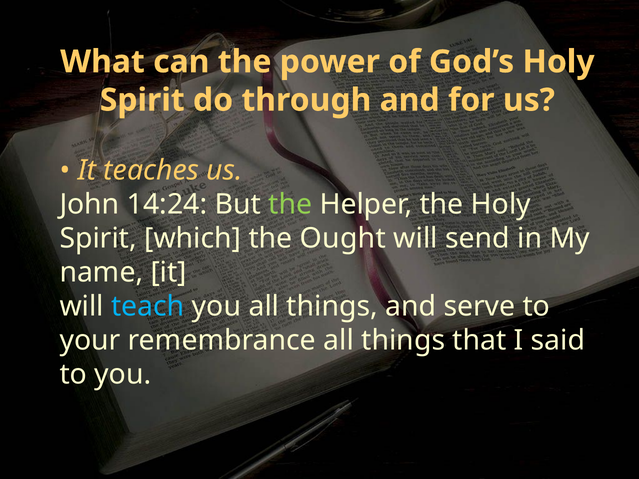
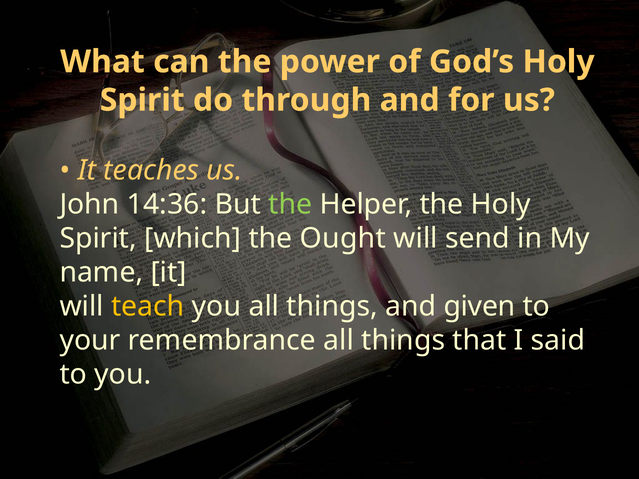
14:24: 14:24 -> 14:36 (167, 204)
teach colour: light blue -> yellow (148, 307)
serve: serve -> given (480, 307)
